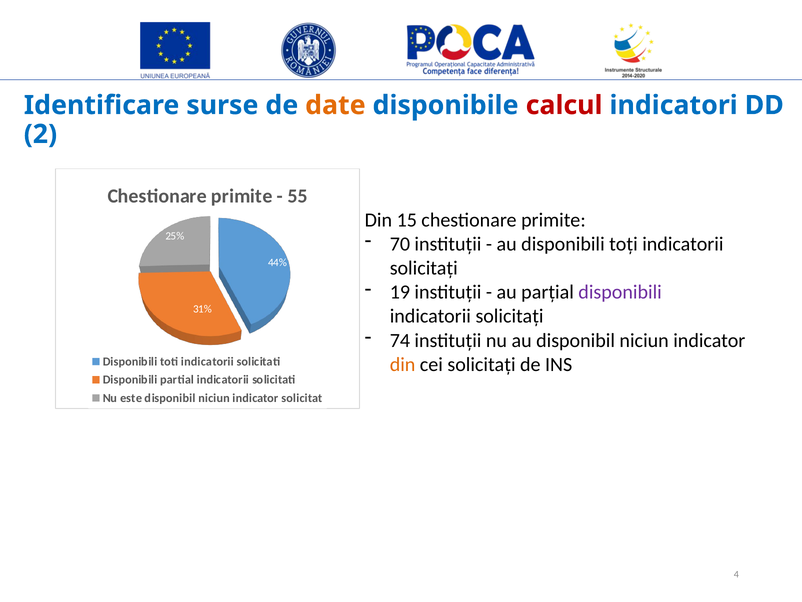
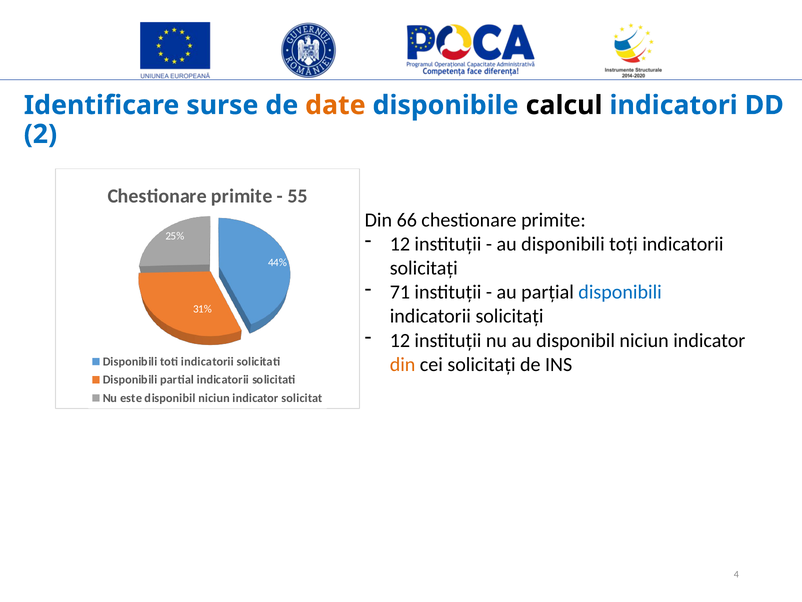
calcul colour: red -> black (564, 105)
15: 15 -> 66 (407, 220)
70: 70 -> 12 (400, 244)
19: 19 -> 71 (400, 292)
disponibili colour: purple -> blue (620, 292)
74: 74 -> 12 (400, 340)
